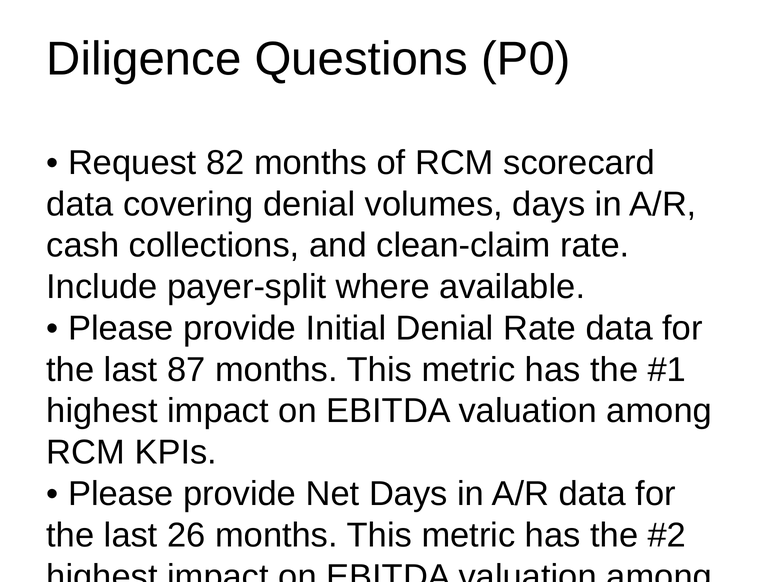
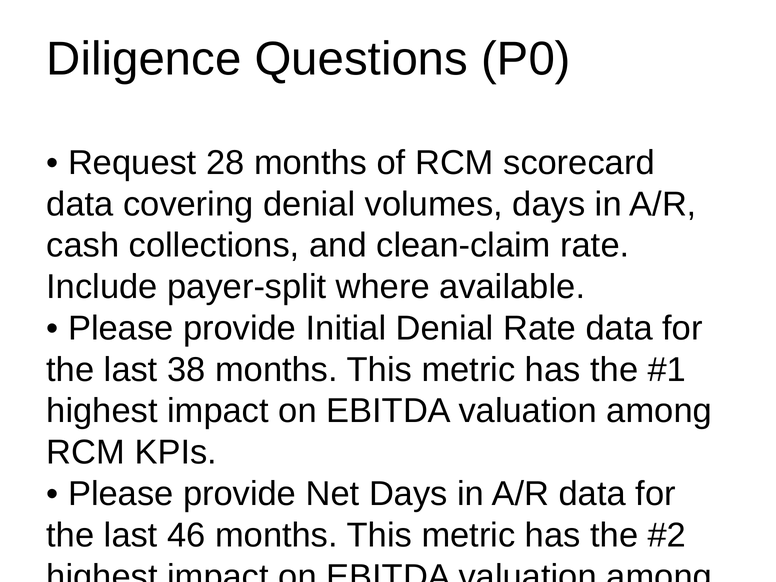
82: 82 -> 28 (225, 163)
87: 87 -> 38 (186, 370)
26: 26 -> 46 (186, 535)
